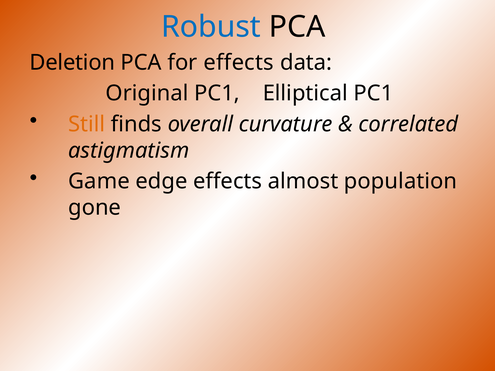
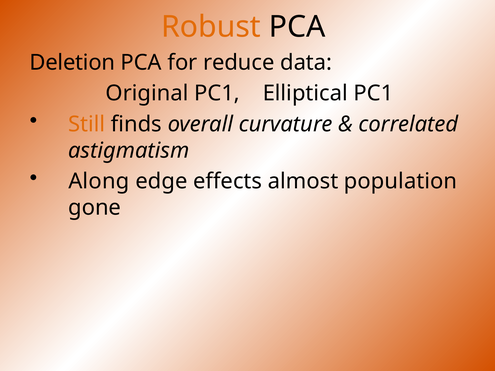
Robust colour: blue -> orange (211, 27)
for effects: effects -> reduce (239, 63)
Game: Game -> Along (99, 181)
